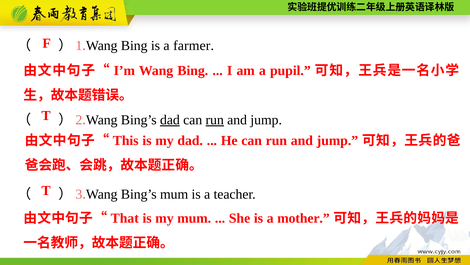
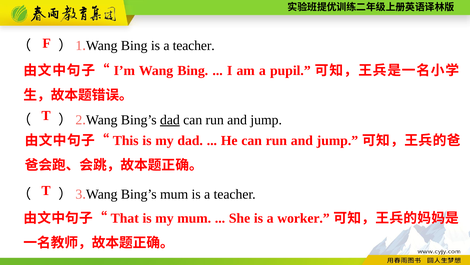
Bing is a farmer: farmer -> teacher (194, 46)
run underline: present -> none (215, 120)
mother: mother -> worker (303, 218)
